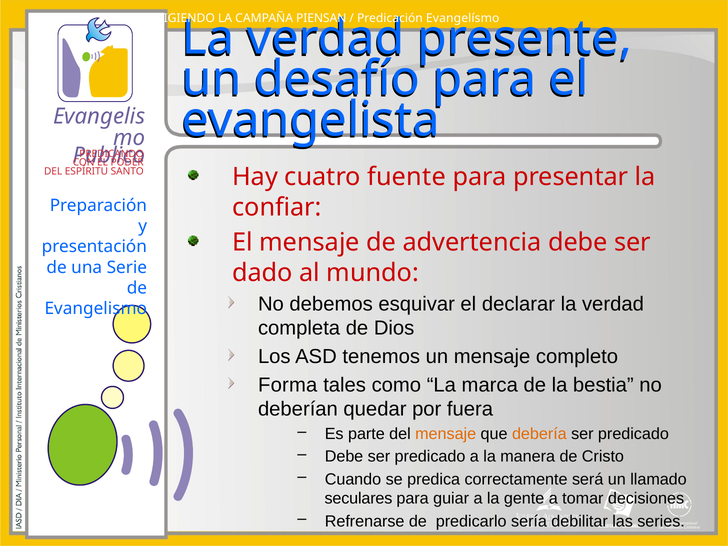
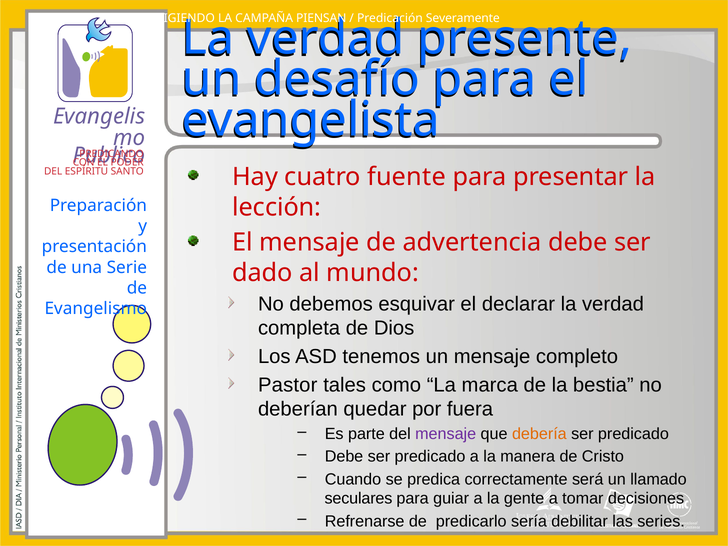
Evangelísmo: Evangelísmo -> Severamente (463, 18)
confiar: confiar -> lección (277, 207)
Forma: Forma -> Pastor (288, 385)
mensaje colour: orange -> purple (446, 434)
